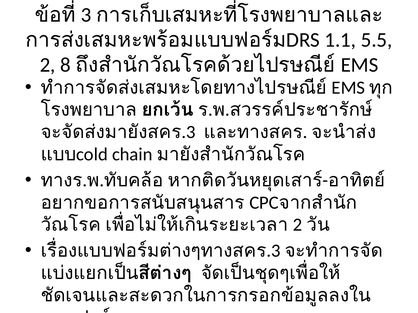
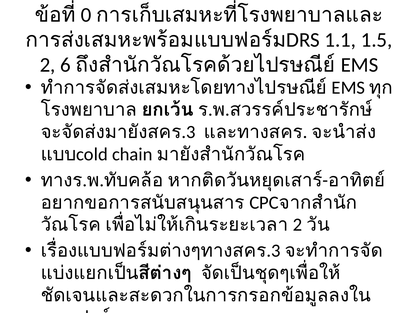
3: 3 -> 0 (86, 15)
5.5: 5.5 -> 1.5 (377, 40)
8: 8 -> 6 (65, 65)
